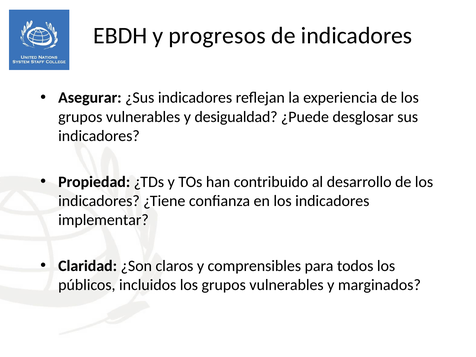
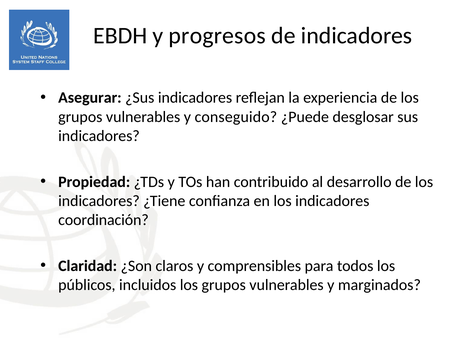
desigualdad: desigualdad -> conseguido (236, 117)
implementar: implementar -> coordinación (103, 220)
